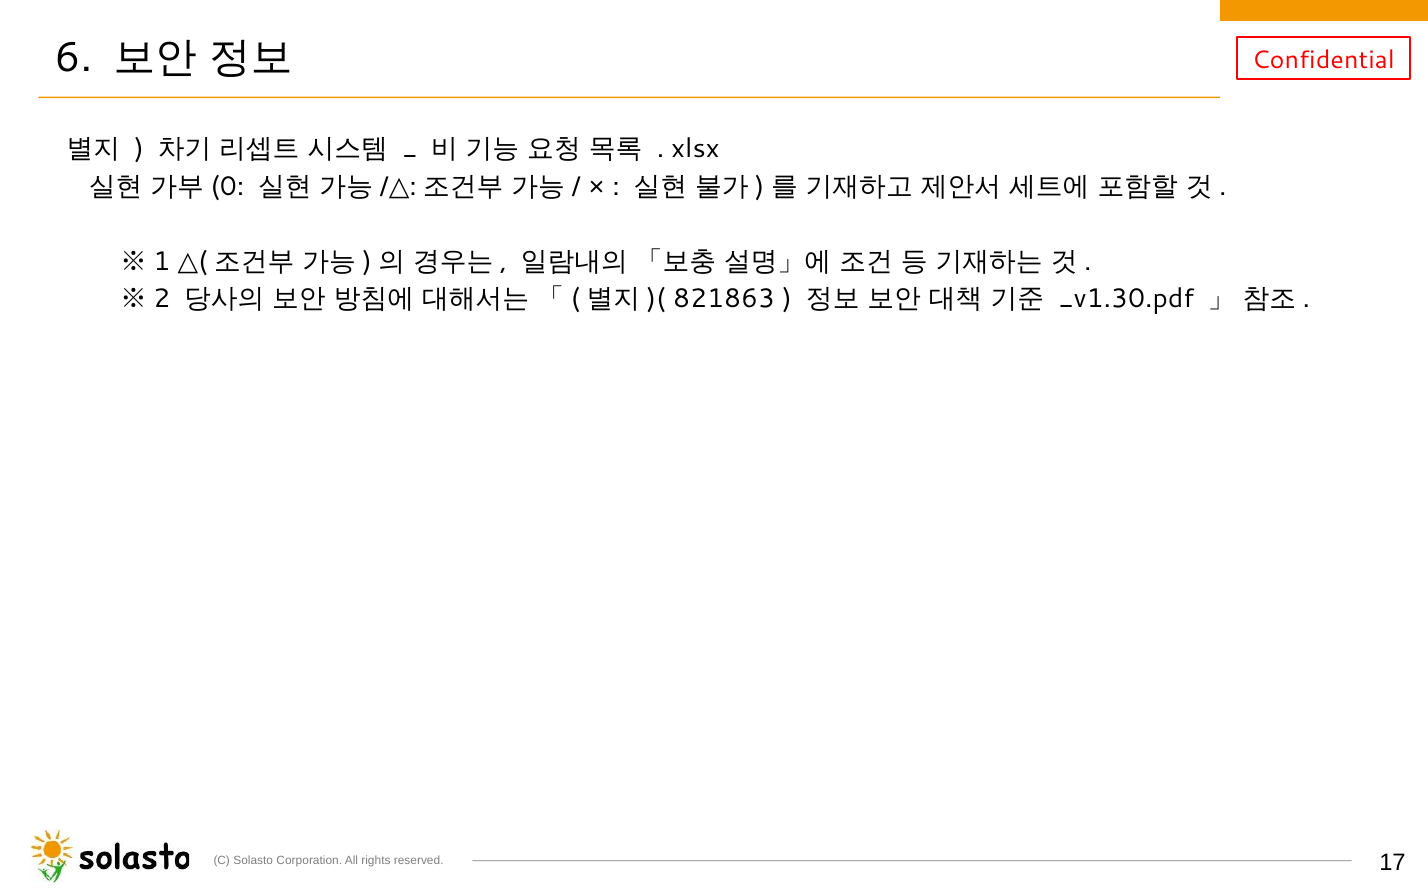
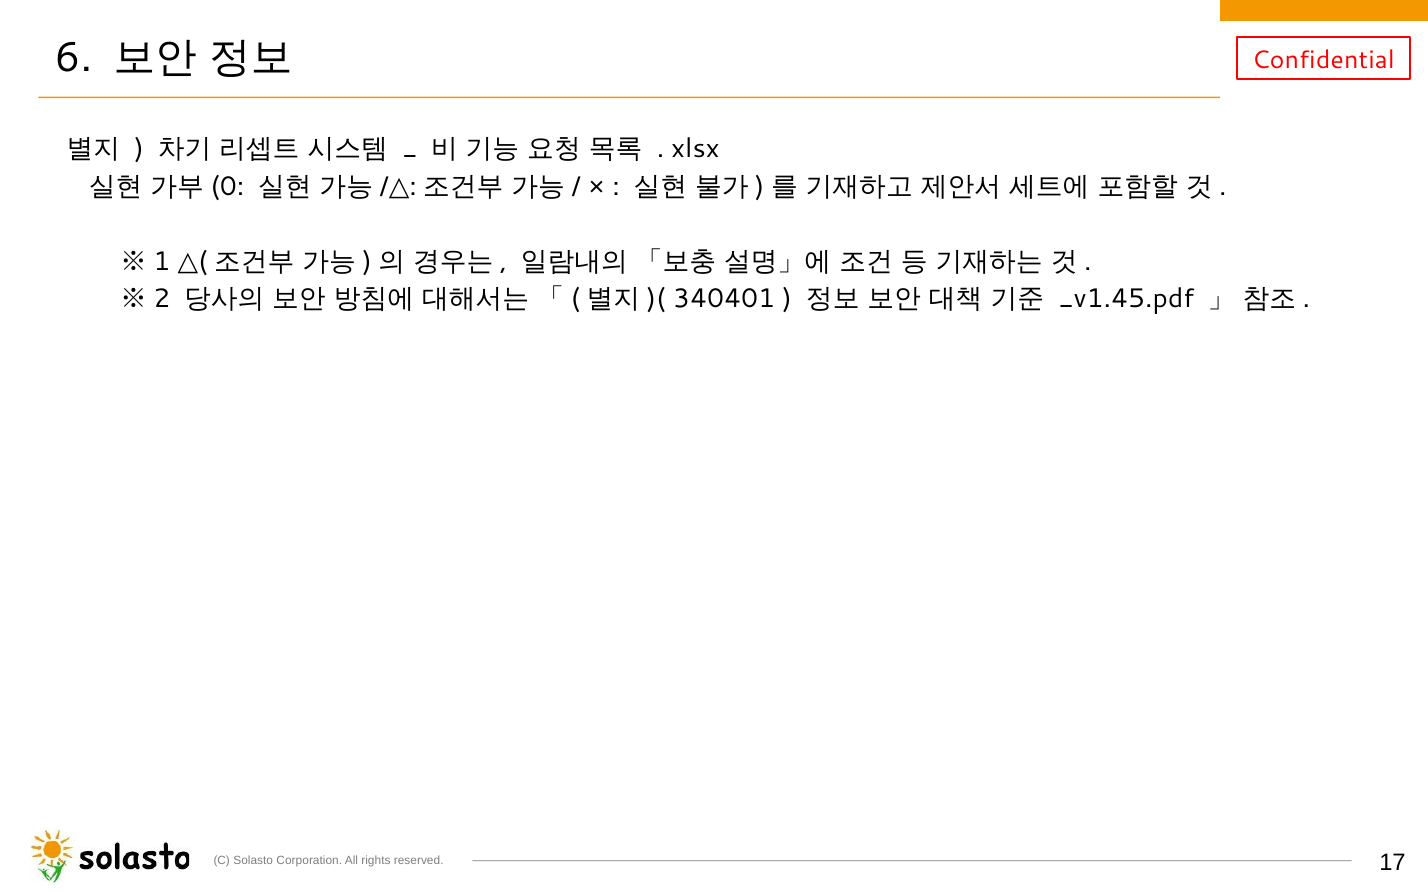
821863: 821863 -> 340401 (724, 299)
_v1.30.pdf: _v1.30.pdf -> _v1.45.pdf (1126, 299)
